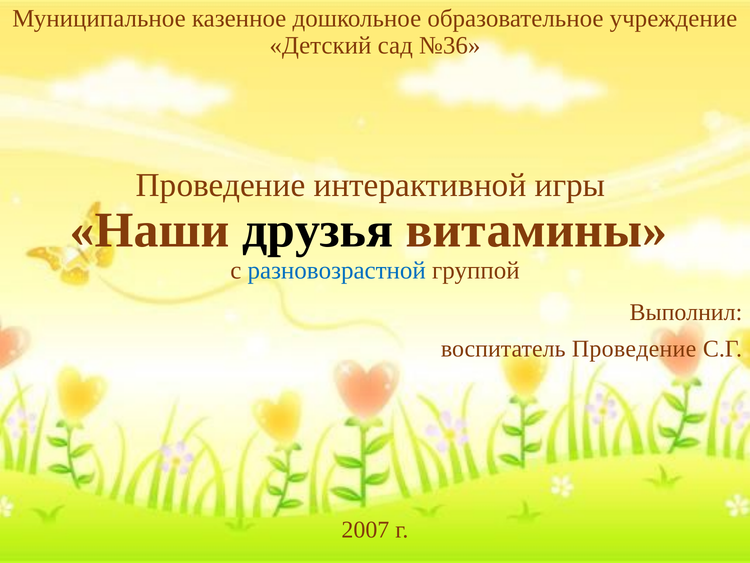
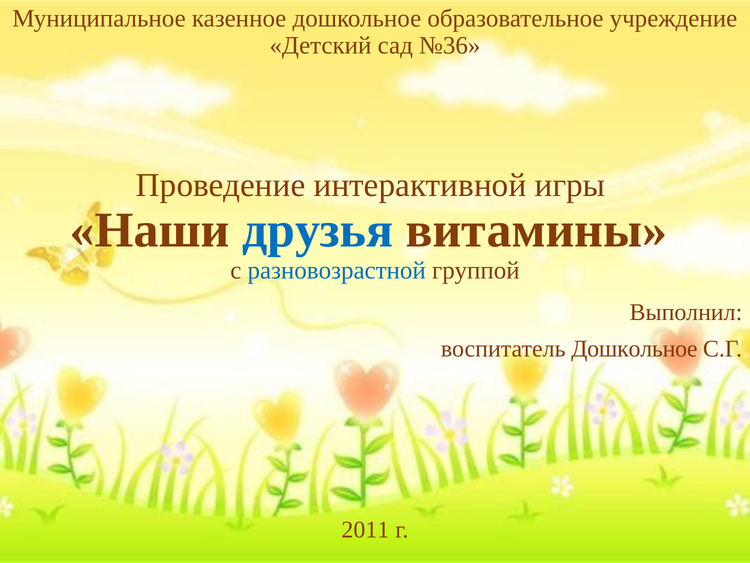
друзья colour: black -> blue (318, 230)
воспитатель Проведение: Проведение -> Дошкольное (634, 348)
2007: 2007 -> 2011 (365, 530)
